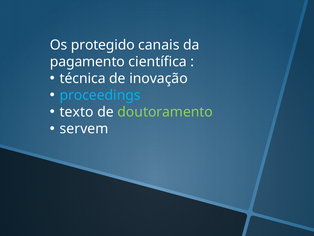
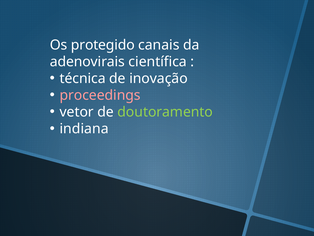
pagamento: pagamento -> adenovirais (87, 62)
proceedings colour: light blue -> pink (100, 95)
texto: texto -> vetor (77, 112)
servem: servem -> indiana (84, 129)
